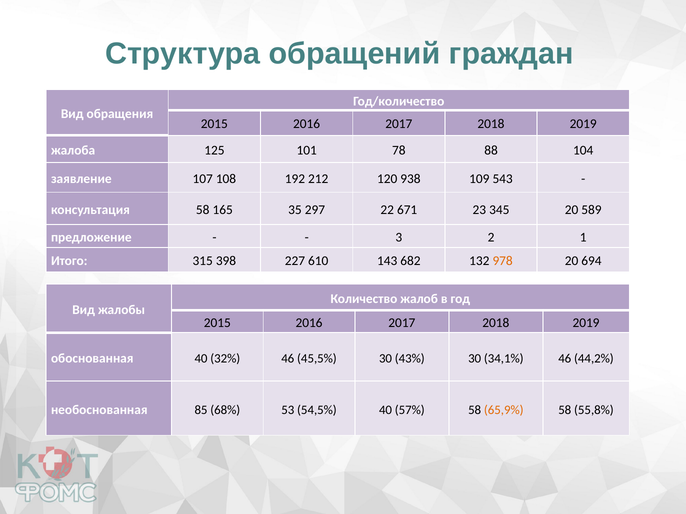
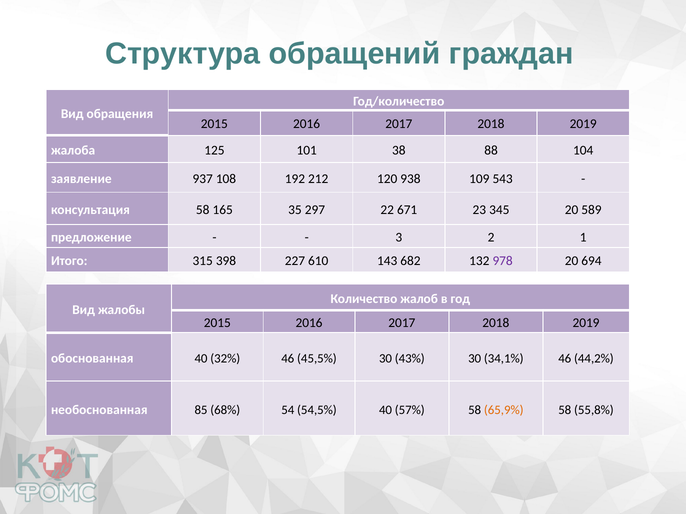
78: 78 -> 38 (399, 150)
107: 107 -> 937 (203, 179)
978 colour: orange -> purple (503, 261)
53: 53 -> 54 (288, 410)
